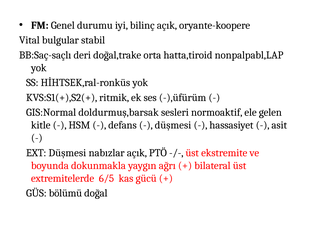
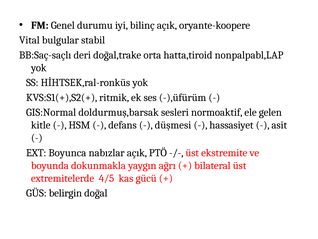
EXT Düşmesi: Düşmesi -> Boyunca (67, 152)
6/5: 6/5 -> 4/5 (106, 178)
bölümü: bölümü -> belirgin (65, 193)
